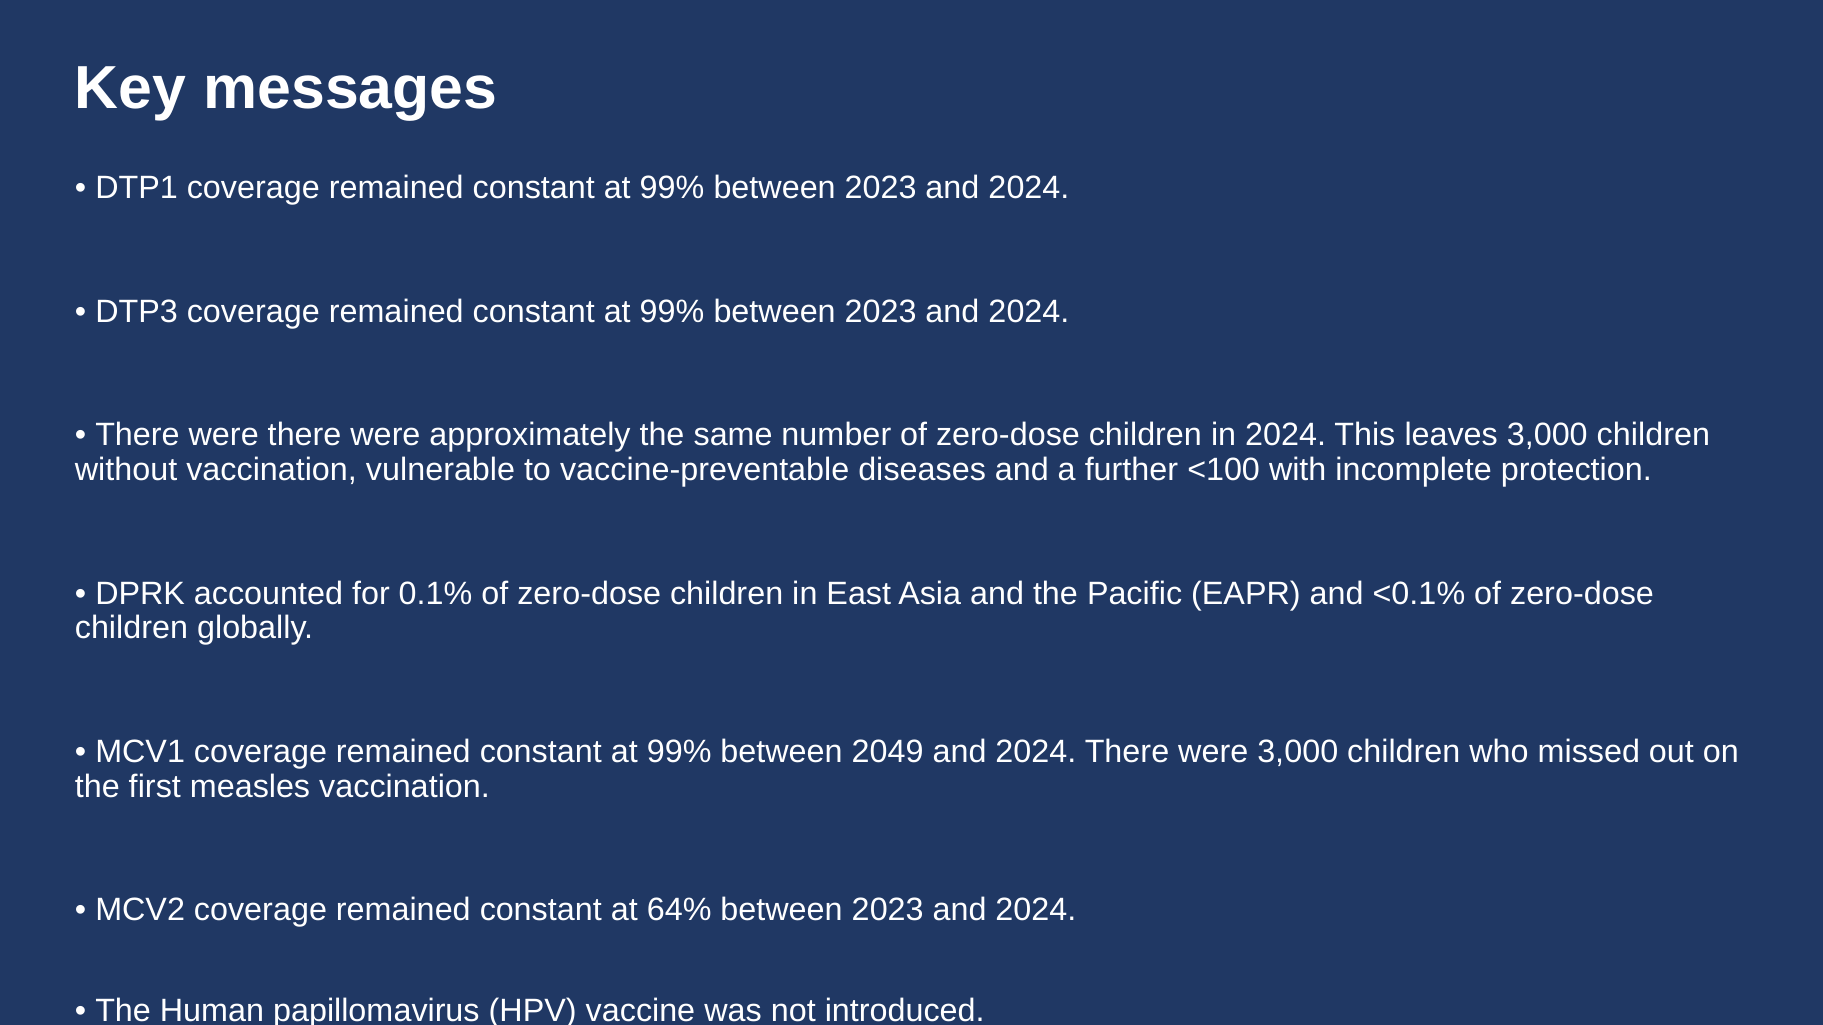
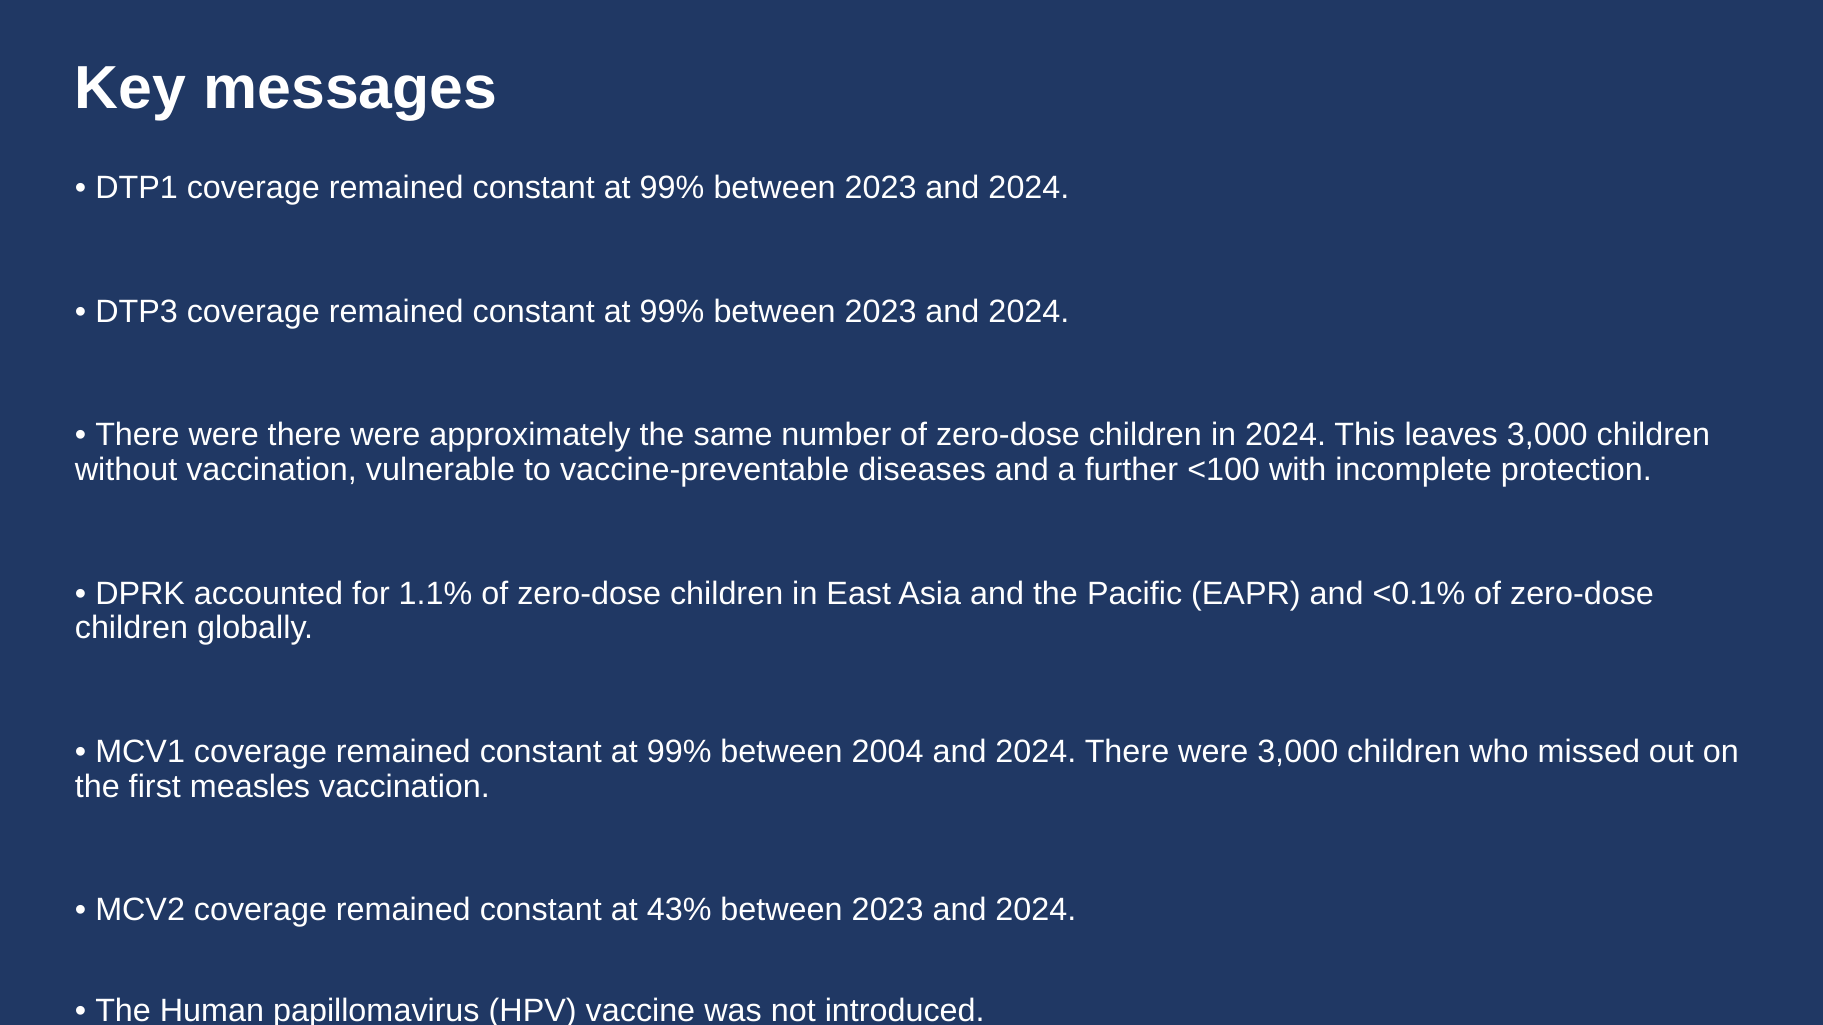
0.1%: 0.1% -> 1.1% (436, 594)
2049: 2049 -> 2004 (888, 752)
64%: 64% -> 43% (679, 911)
